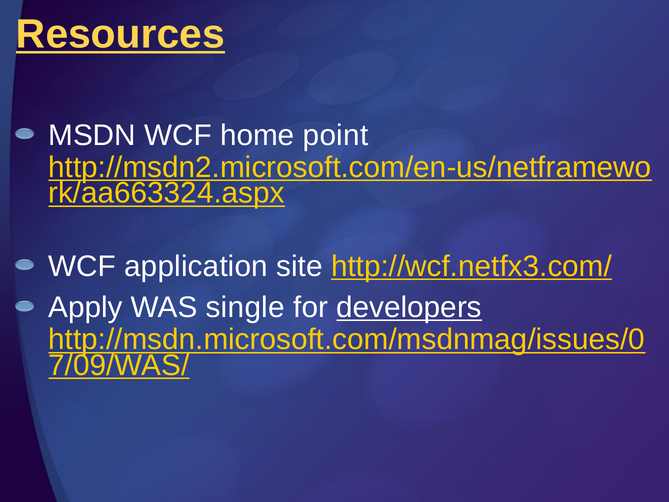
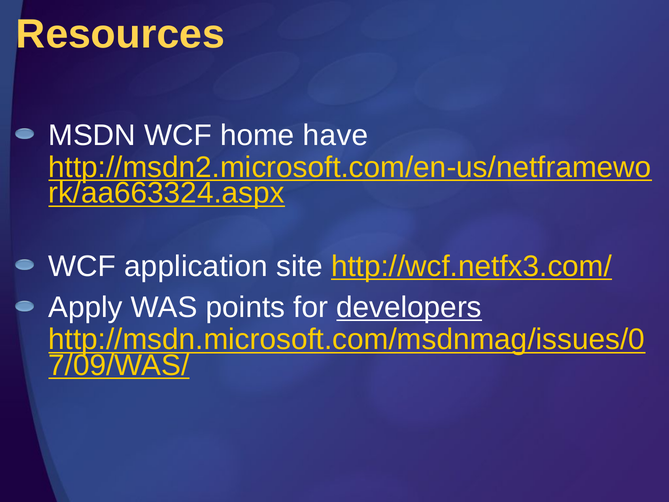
Resources underline: present -> none (120, 34)
point: point -> have (336, 135)
single: single -> points (245, 307)
